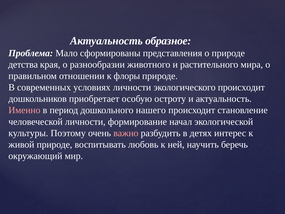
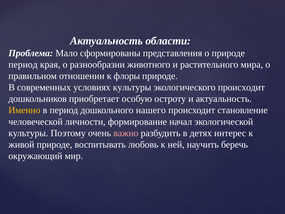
образное: образное -> области (168, 41)
детства: детства -> период (23, 65)
условиях личности: личности -> культуры (132, 87)
Именно colour: pink -> yellow (24, 110)
